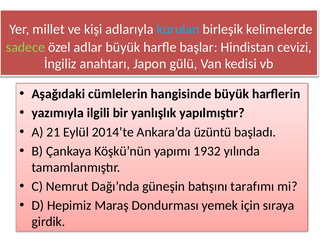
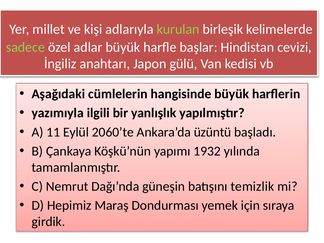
kurulan colour: light blue -> light green (178, 29)
21: 21 -> 11 (53, 132)
2014’te: 2014’te -> 2060’te (113, 132)
tarafımı: tarafımı -> temizlik (252, 186)
